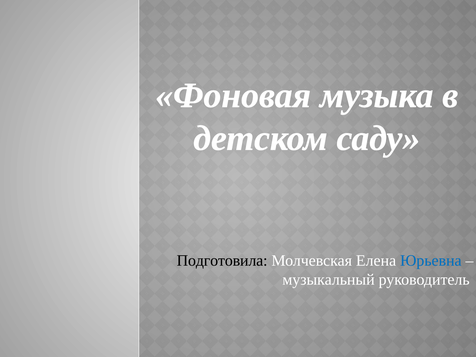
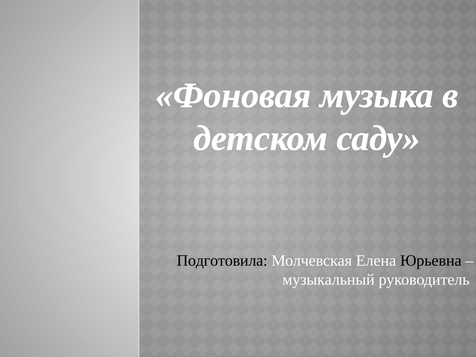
Юрьевна colour: blue -> black (431, 260)
